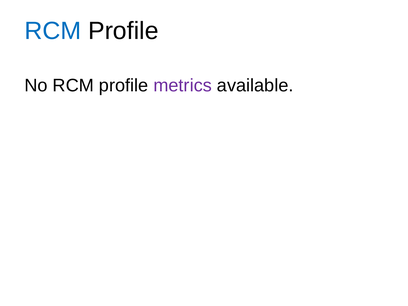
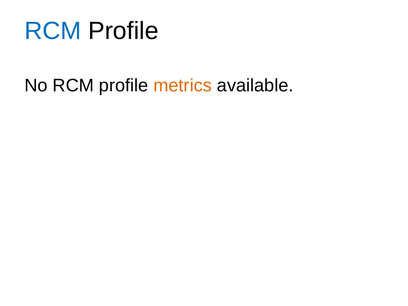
metrics colour: purple -> orange (183, 86)
